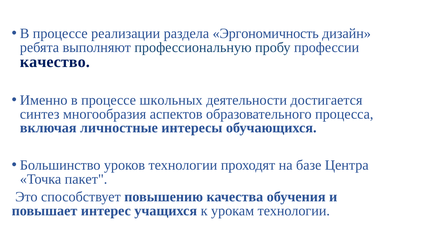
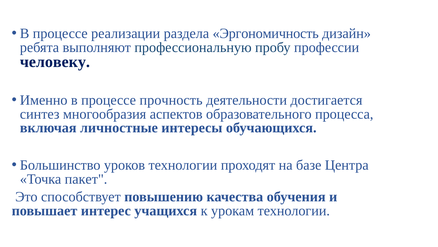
качество: качество -> человеку (55, 62)
школьных: школьных -> прочность (171, 100)
